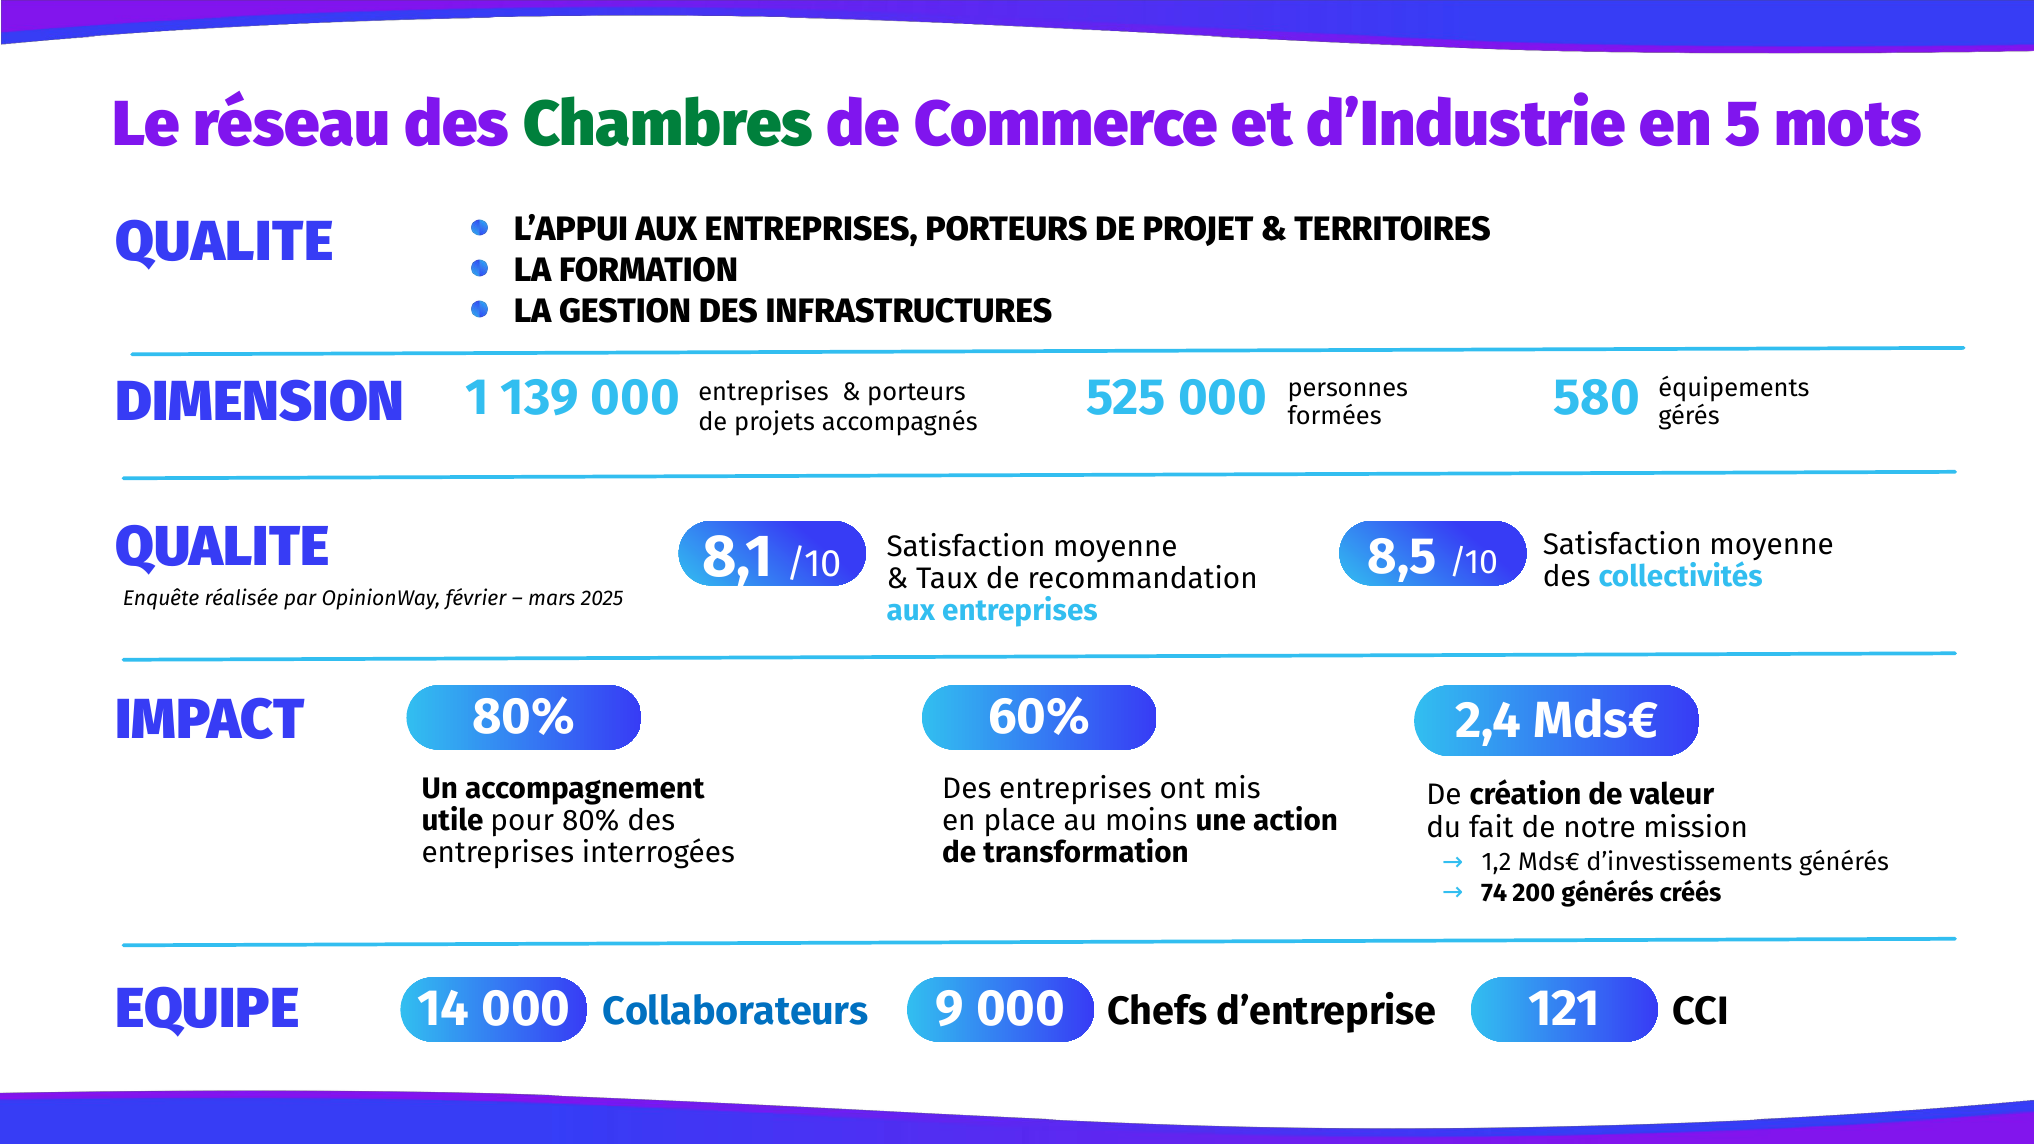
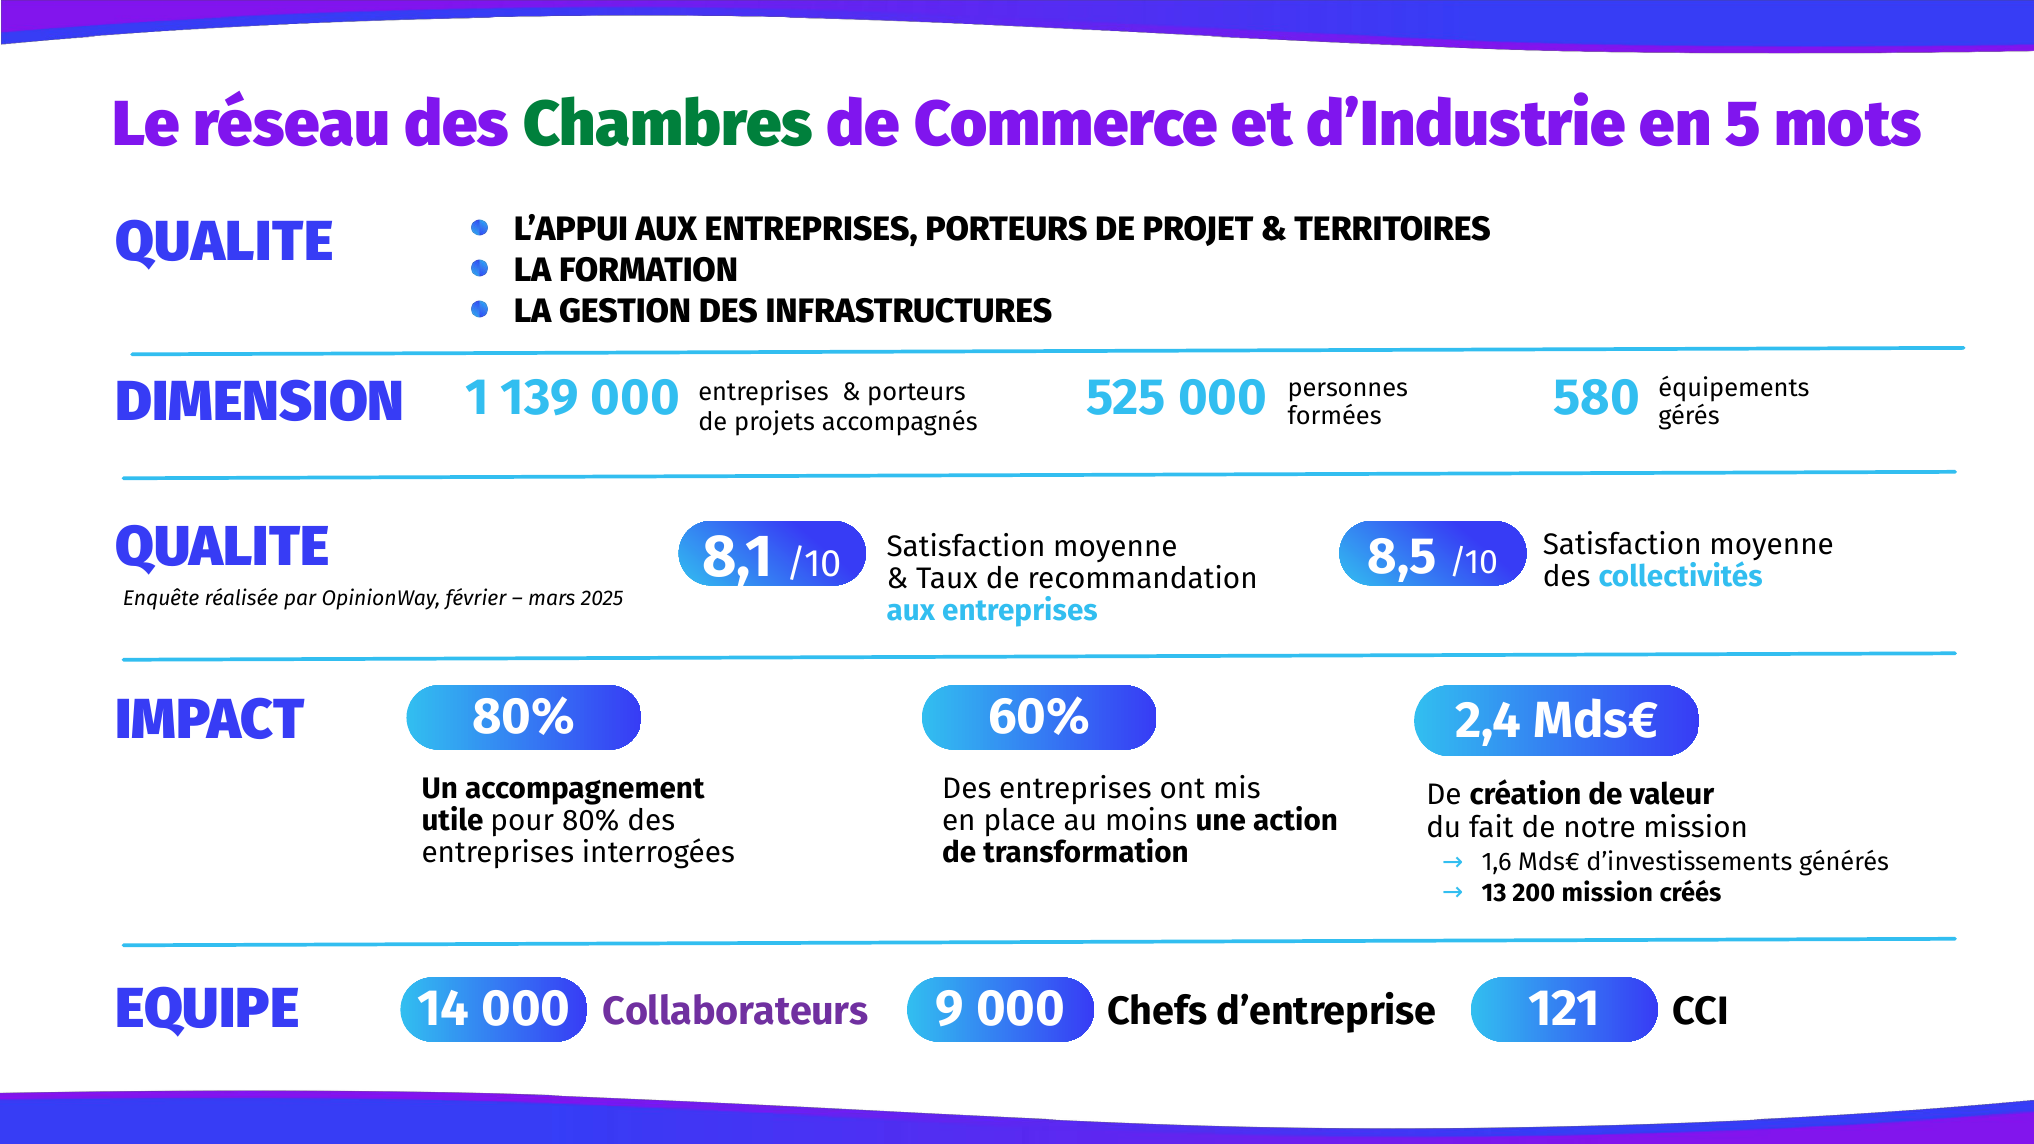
1,2: 1,2 -> 1,6 (1497, 862)
74: 74 -> 13 (1494, 893)
200 générés: générés -> mission (1607, 893)
Collaborateurs colour: blue -> purple (736, 1012)
